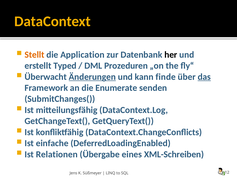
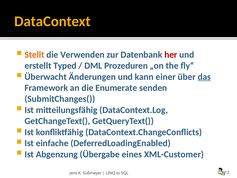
Application: Application -> Verwenden (82, 55)
her colour: black -> red (171, 55)
Änderungen underline: present -> none (92, 77)
finde: finde -> einer (166, 77)
Relationen: Relationen -> Abgenzung (57, 154)
XML-Schreiben: XML-Schreiben -> XML-Customer (174, 154)
